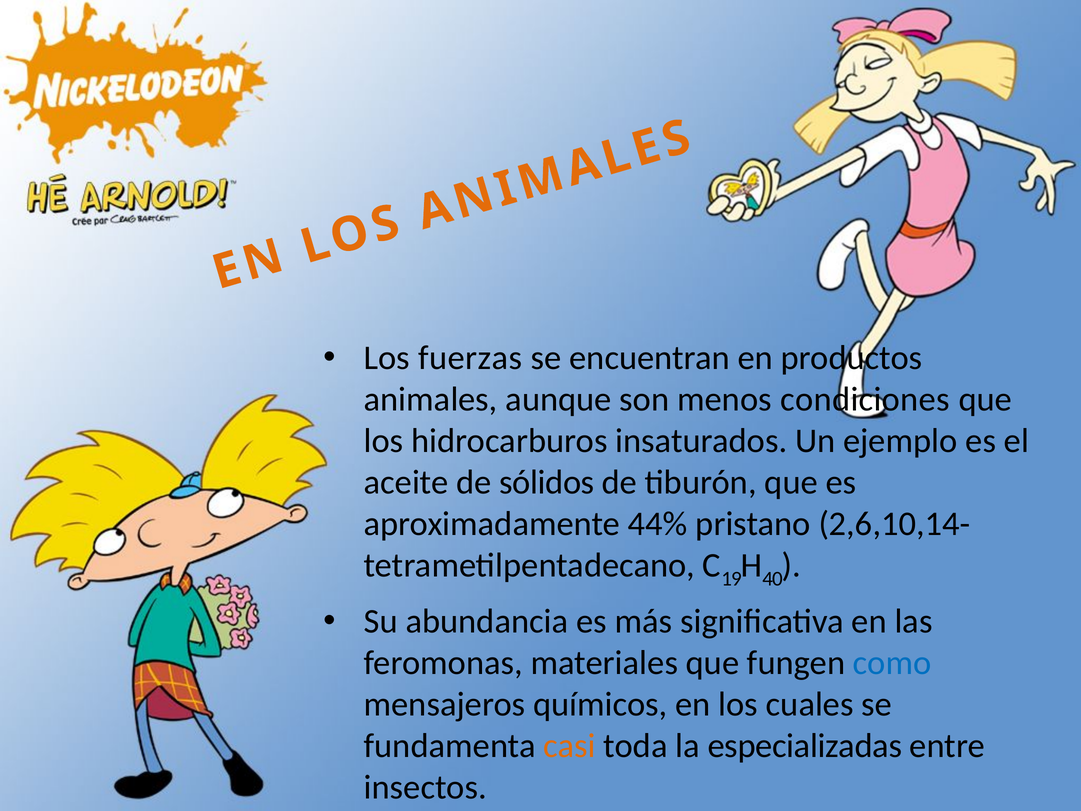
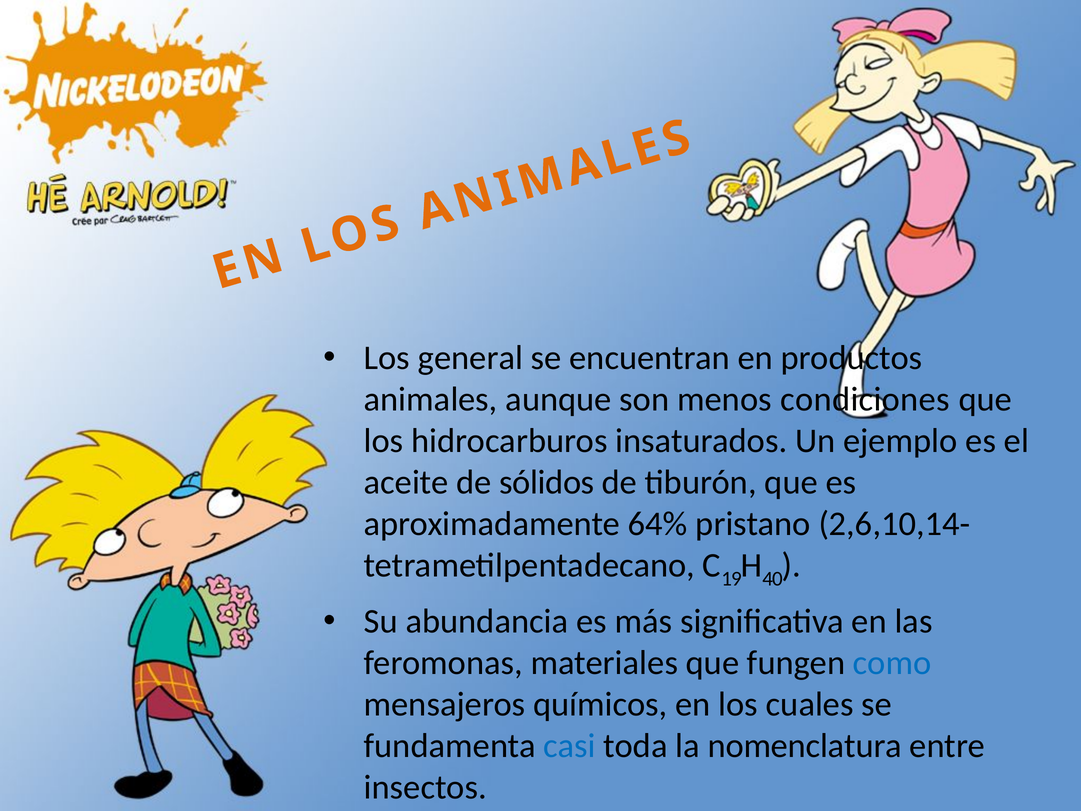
fuerzas: fuerzas -> general (470, 358)
44%: 44% -> 64% (658, 524)
casi colour: orange -> blue (570, 746)
especializadas: especializadas -> nomenclatura (805, 746)
